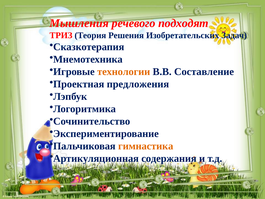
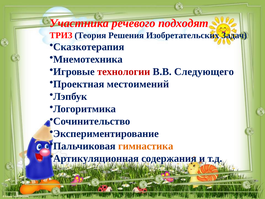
Мышления: Мышления -> Участника (79, 23)
технологии colour: orange -> red (124, 72)
Составление: Составление -> Следующего (204, 72)
предложения: предложения -> местоимений (138, 84)
